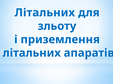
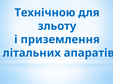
Літальних: Літальних -> Технічною (45, 13)
